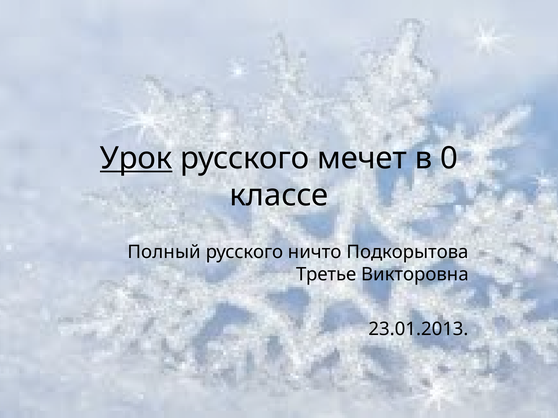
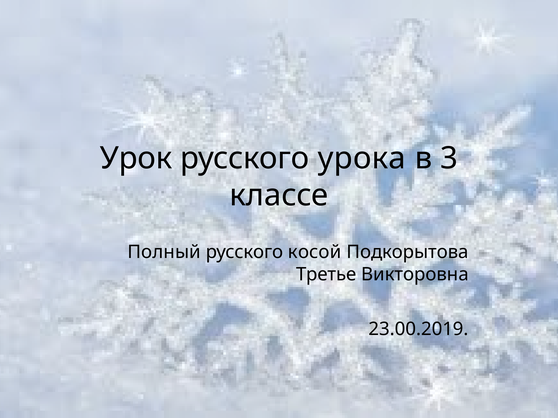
Урок underline: present -> none (136, 158)
мечет: мечет -> урока (362, 158)
0: 0 -> 3 (449, 158)
ничто: ничто -> косой (315, 252)
23.01.2013: 23.01.2013 -> 23.00.2019 (419, 329)
